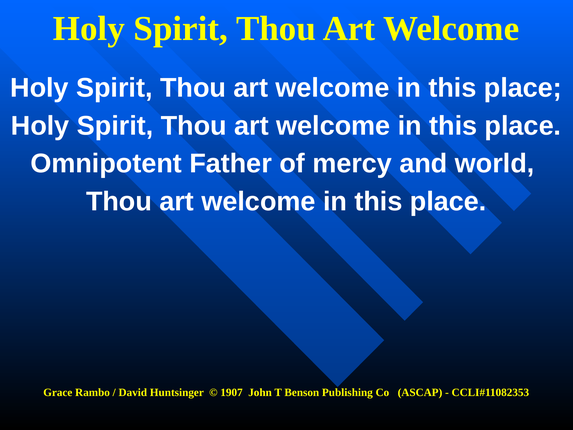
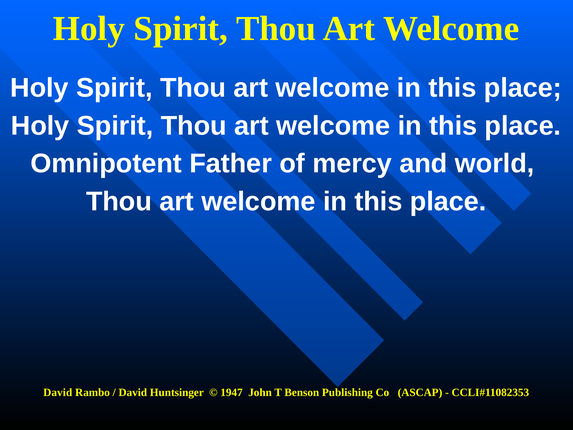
Grace: Grace -> David (58, 392)
1907: 1907 -> 1947 (232, 392)
